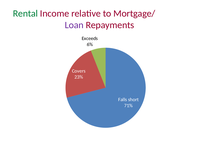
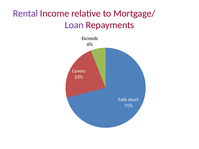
Rental colour: green -> purple (25, 13)
